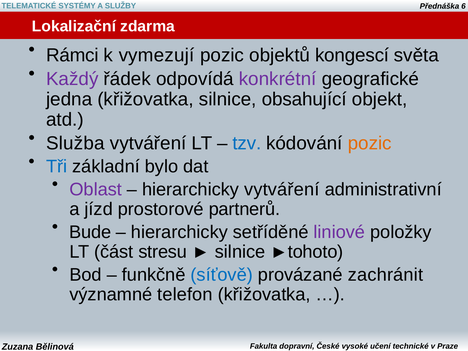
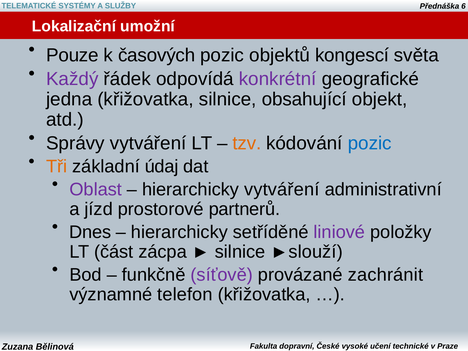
zdarma: zdarma -> umožní (148, 26)
Rámci: Rámci -> Pouze (72, 55)
vymezují: vymezují -> časových (157, 55)
Služba: Služba -> Správy (75, 143)
tzv colour: blue -> orange (247, 143)
pozic colour: orange -> blue (370, 143)
Tři colour: blue -> orange (57, 167)
bylo: bylo -> údaj (162, 167)
Bude: Bude -> Dnes (90, 232)
stresu: stresu -> zácpa (163, 252)
►tohoto: ►tohoto -> ►slouží (307, 252)
síťově colour: blue -> purple (222, 275)
